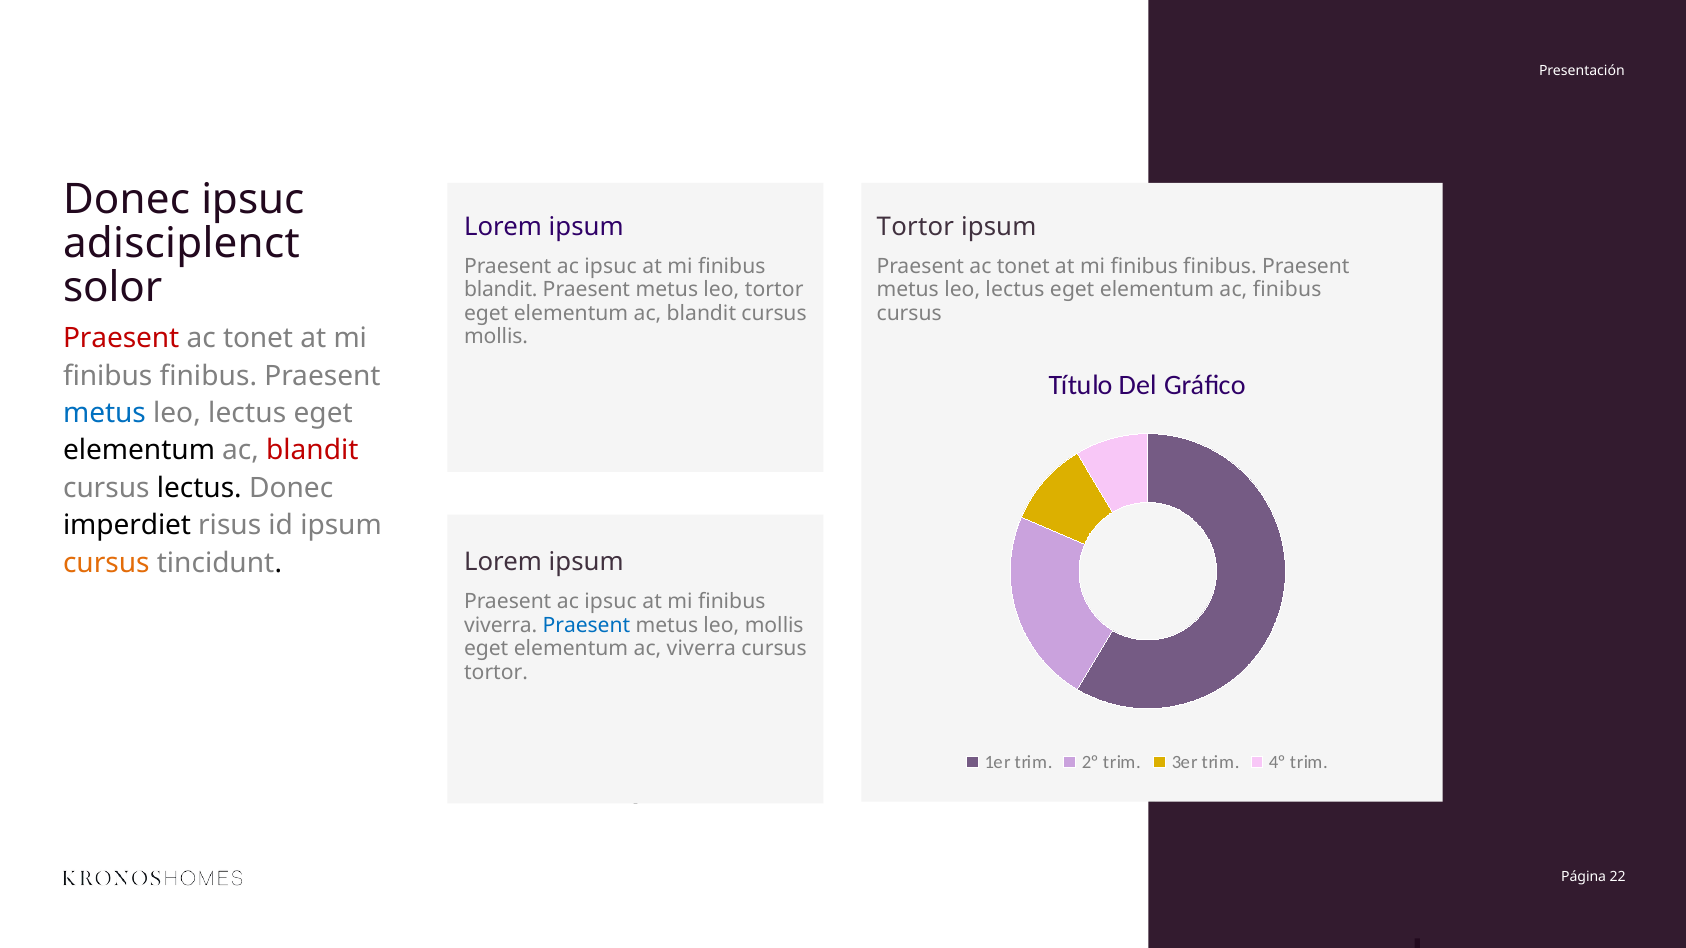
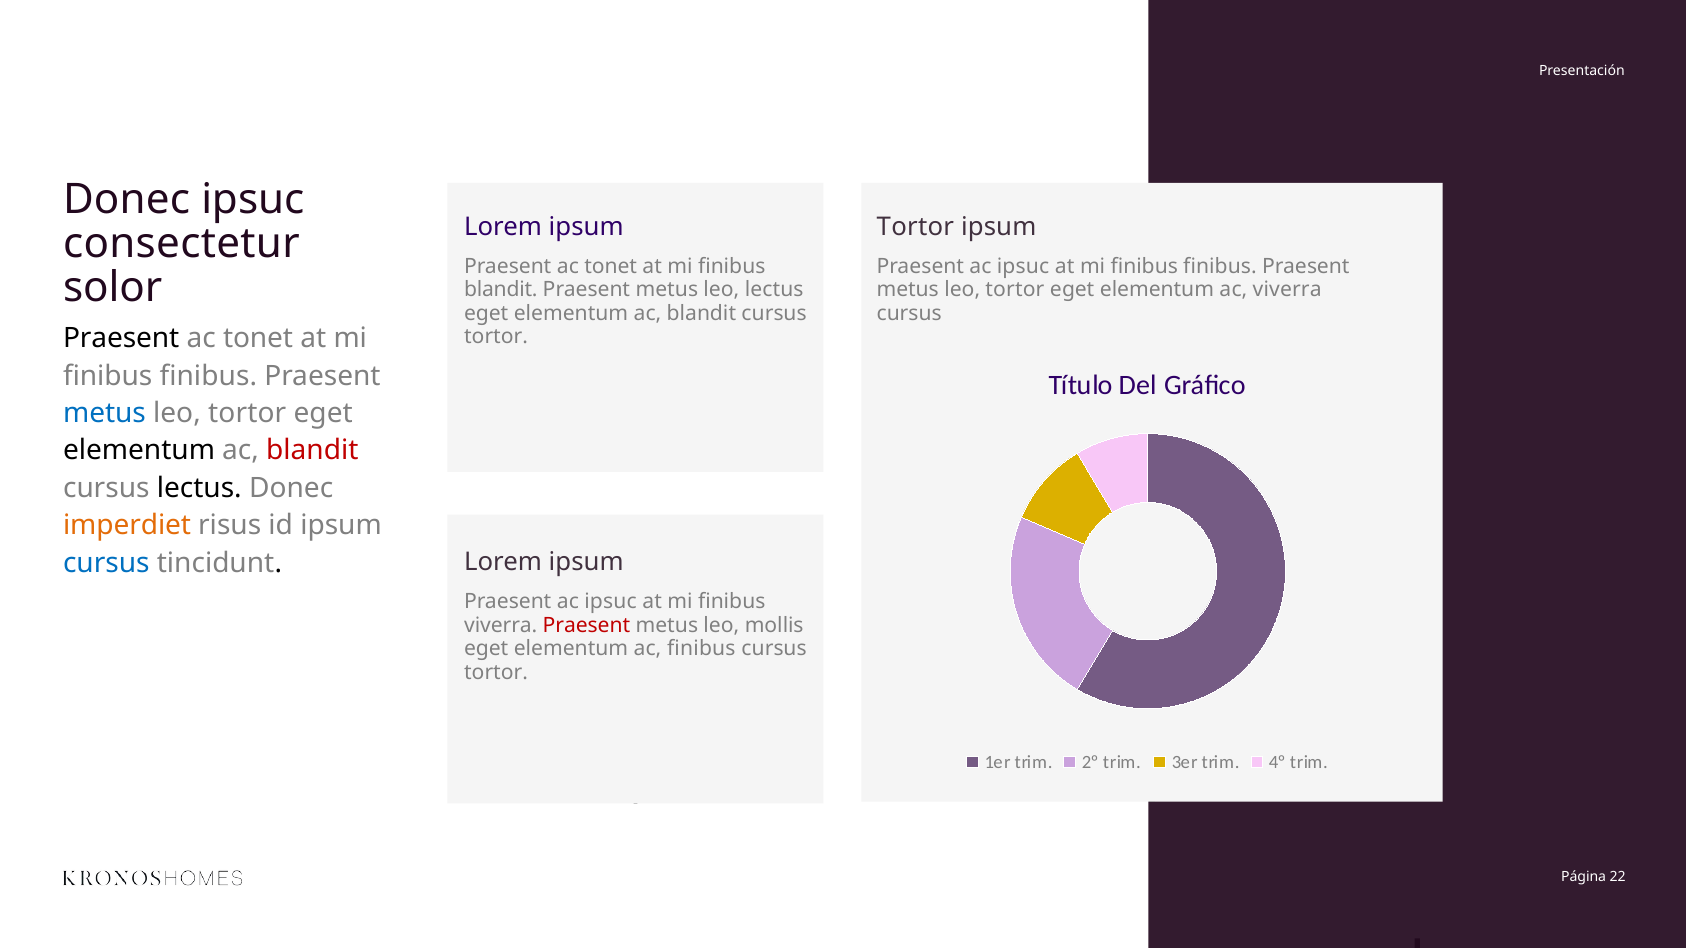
adisciplenct: adisciplenct -> consectetur (181, 244)
ipsuc: ipsuc -> tonet (611, 267)
tonet: tonet -> ipsuc (1023, 267)
leo tortor: tortor -> lectus (774, 290)
lectus: lectus -> tortor (1015, 290)
ac finibus: finibus -> viverra (1287, 290)
Praesent colour: red -> black (121, 338)
mollis: mollis -> tortor (496, 337)
lectus: lectus -> tortor (247, 413)
imperdiet colour: black -> orange (127, 526)
cursus colour: orange -> blue (106, 563)
Praesent colour: blue -> red (586, 626)
ac viverra: viverra -> finibus (701, 649)
